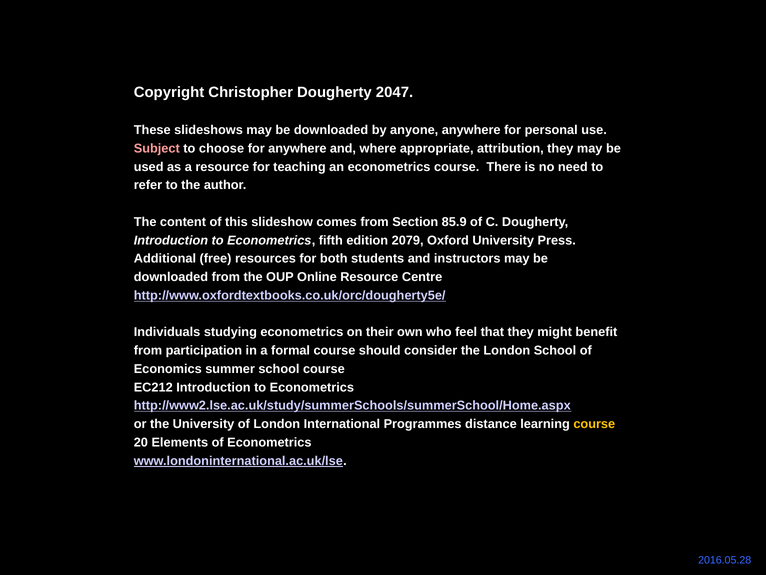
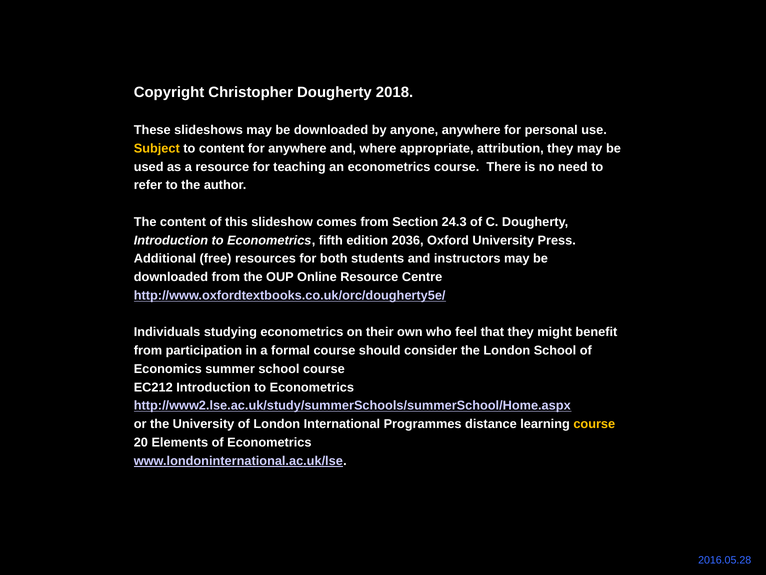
2047: 2047 -> 2018 (395, 92)
Subject colour: pink -> yellow (157, 148)
to choose: choose -> content (222, 148)
85.9: 85.9 -> 24.3 (454, 222)
2079: 2079 -> 2036 (408, 240)
